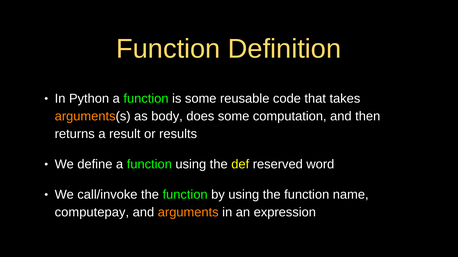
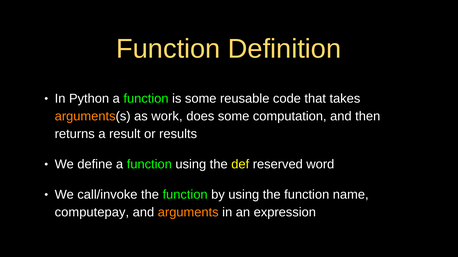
body: body -> work (167, 117)
